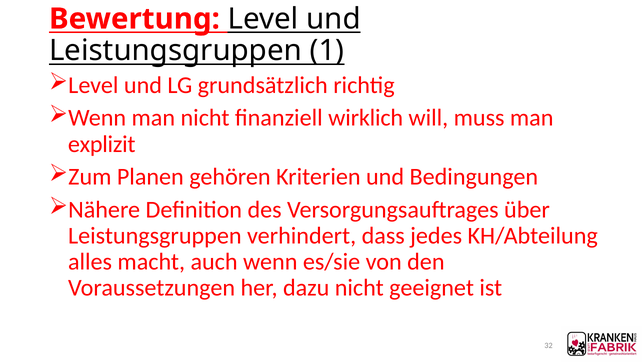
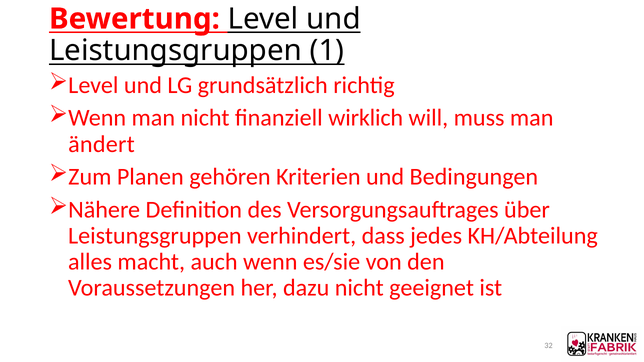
explizit: explizit -> ändert (101, 144)
